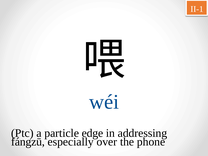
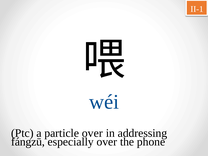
particle edge: edge -> over (92, 133)
